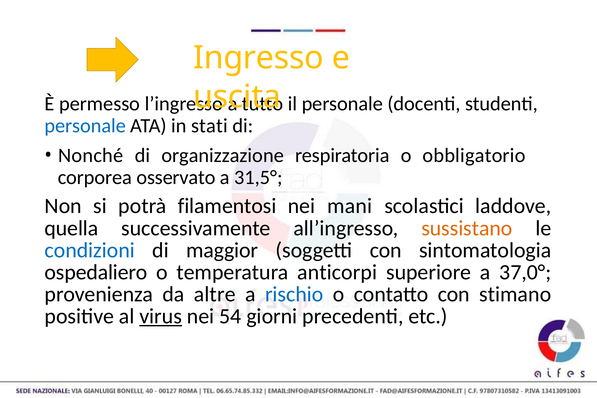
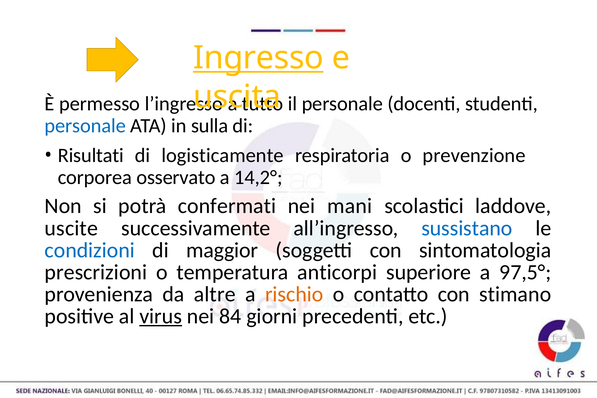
Ingresso underline: none -> present (258, 58)
stati: stati -> sulla (210, 126)
Nonché: Nonché -> Risultati (91, 155)
organizzazione: organizzazione -> logisticamente (223, 155)
obbligatorio: obbligatorio -> prevenzione (474, 155)
31,5°: 31,5° -> 14,2° (258, 177)
filamentosi: filamentosi -> confermati (227, 206)
quella: quella -> uscite (71, 228)
sussistano colour: orange -> blue (467, 228)
ospedaliero: ospedaliero -> prescrizioni (96, 272)
37,0°: 37,0° -> 97,5° (525, 272)
rischio colour: blue -> orange (294, 294)
54: 54 -> 84 (230, 316)
